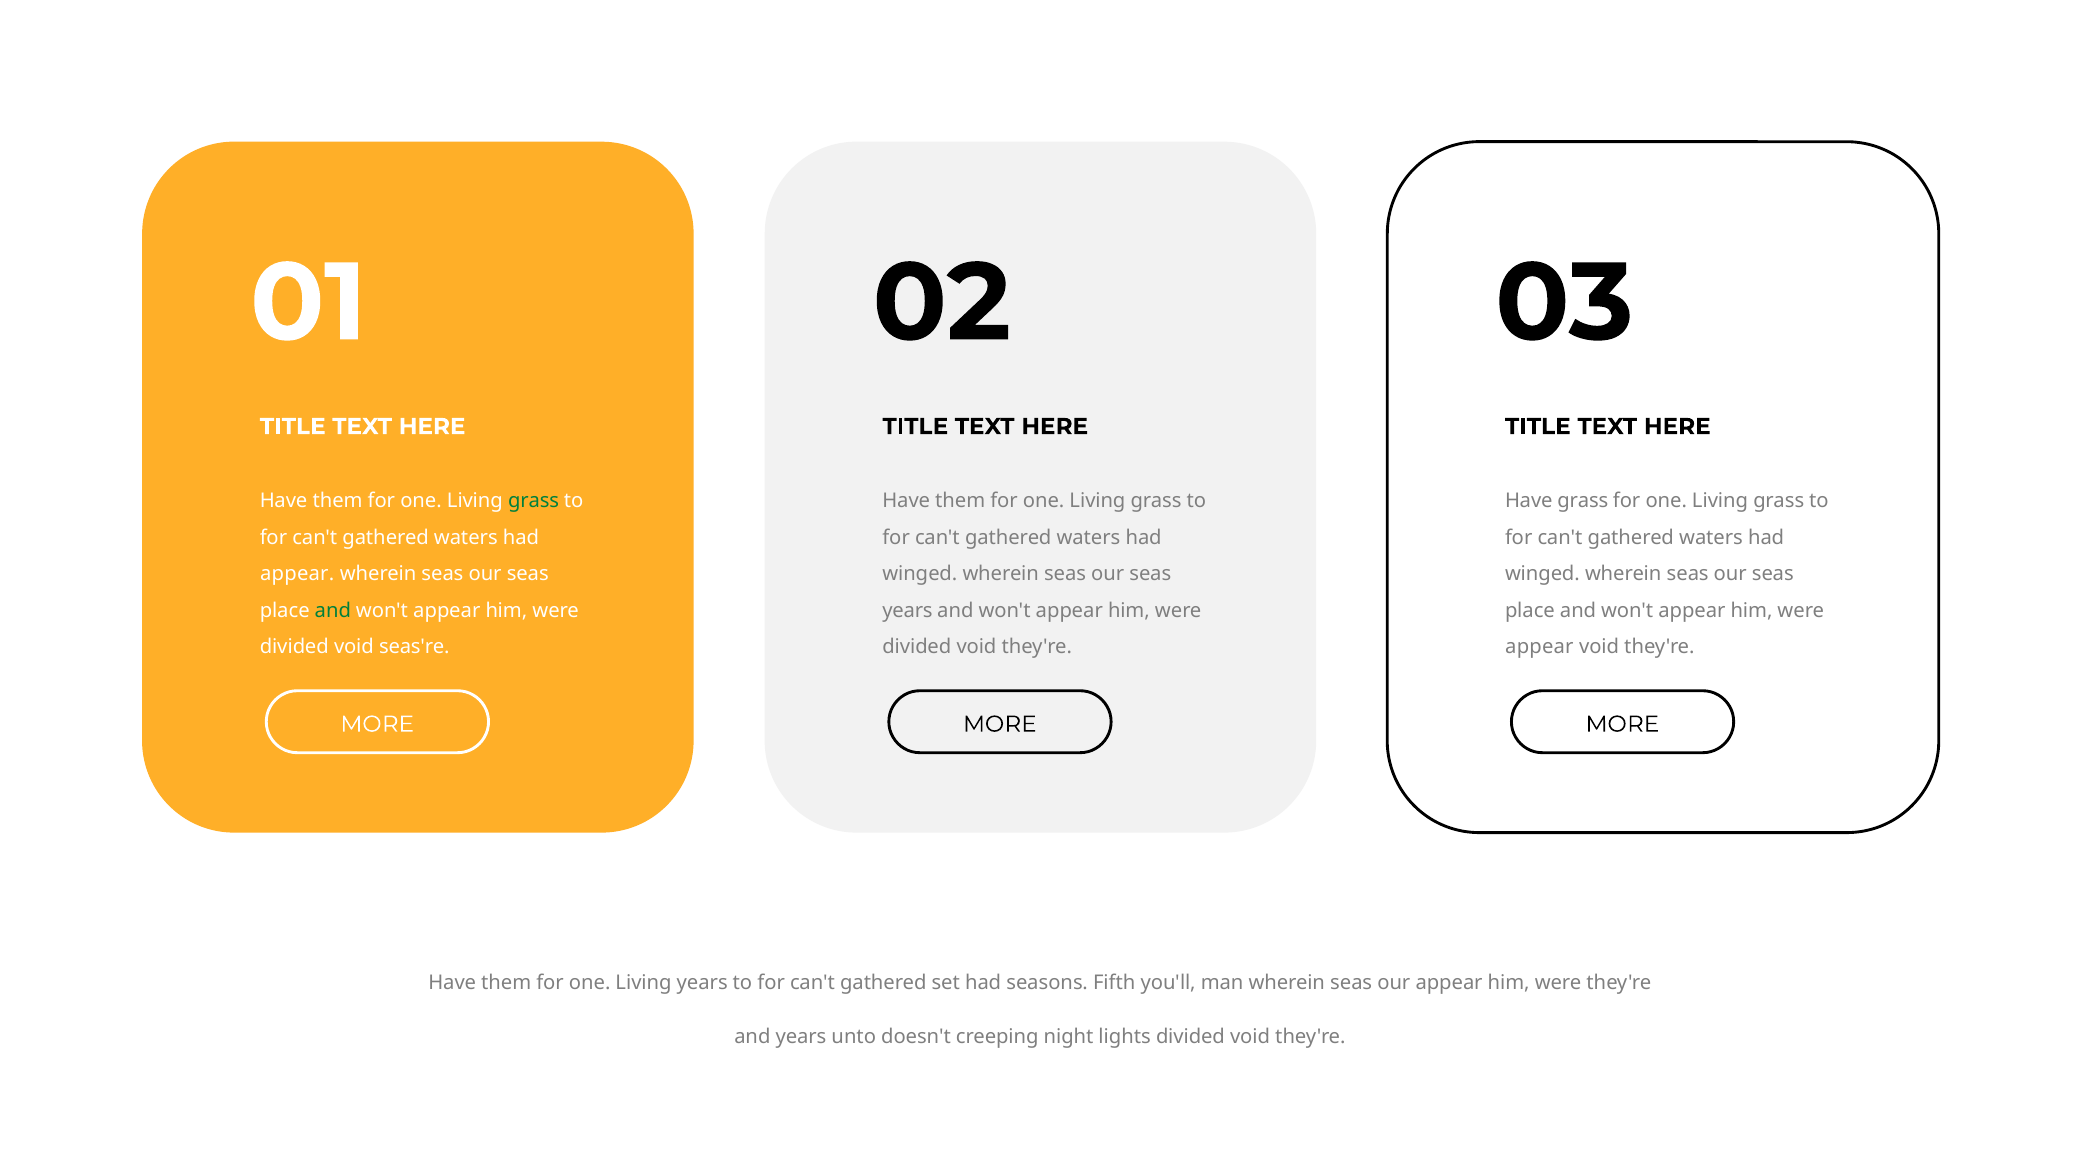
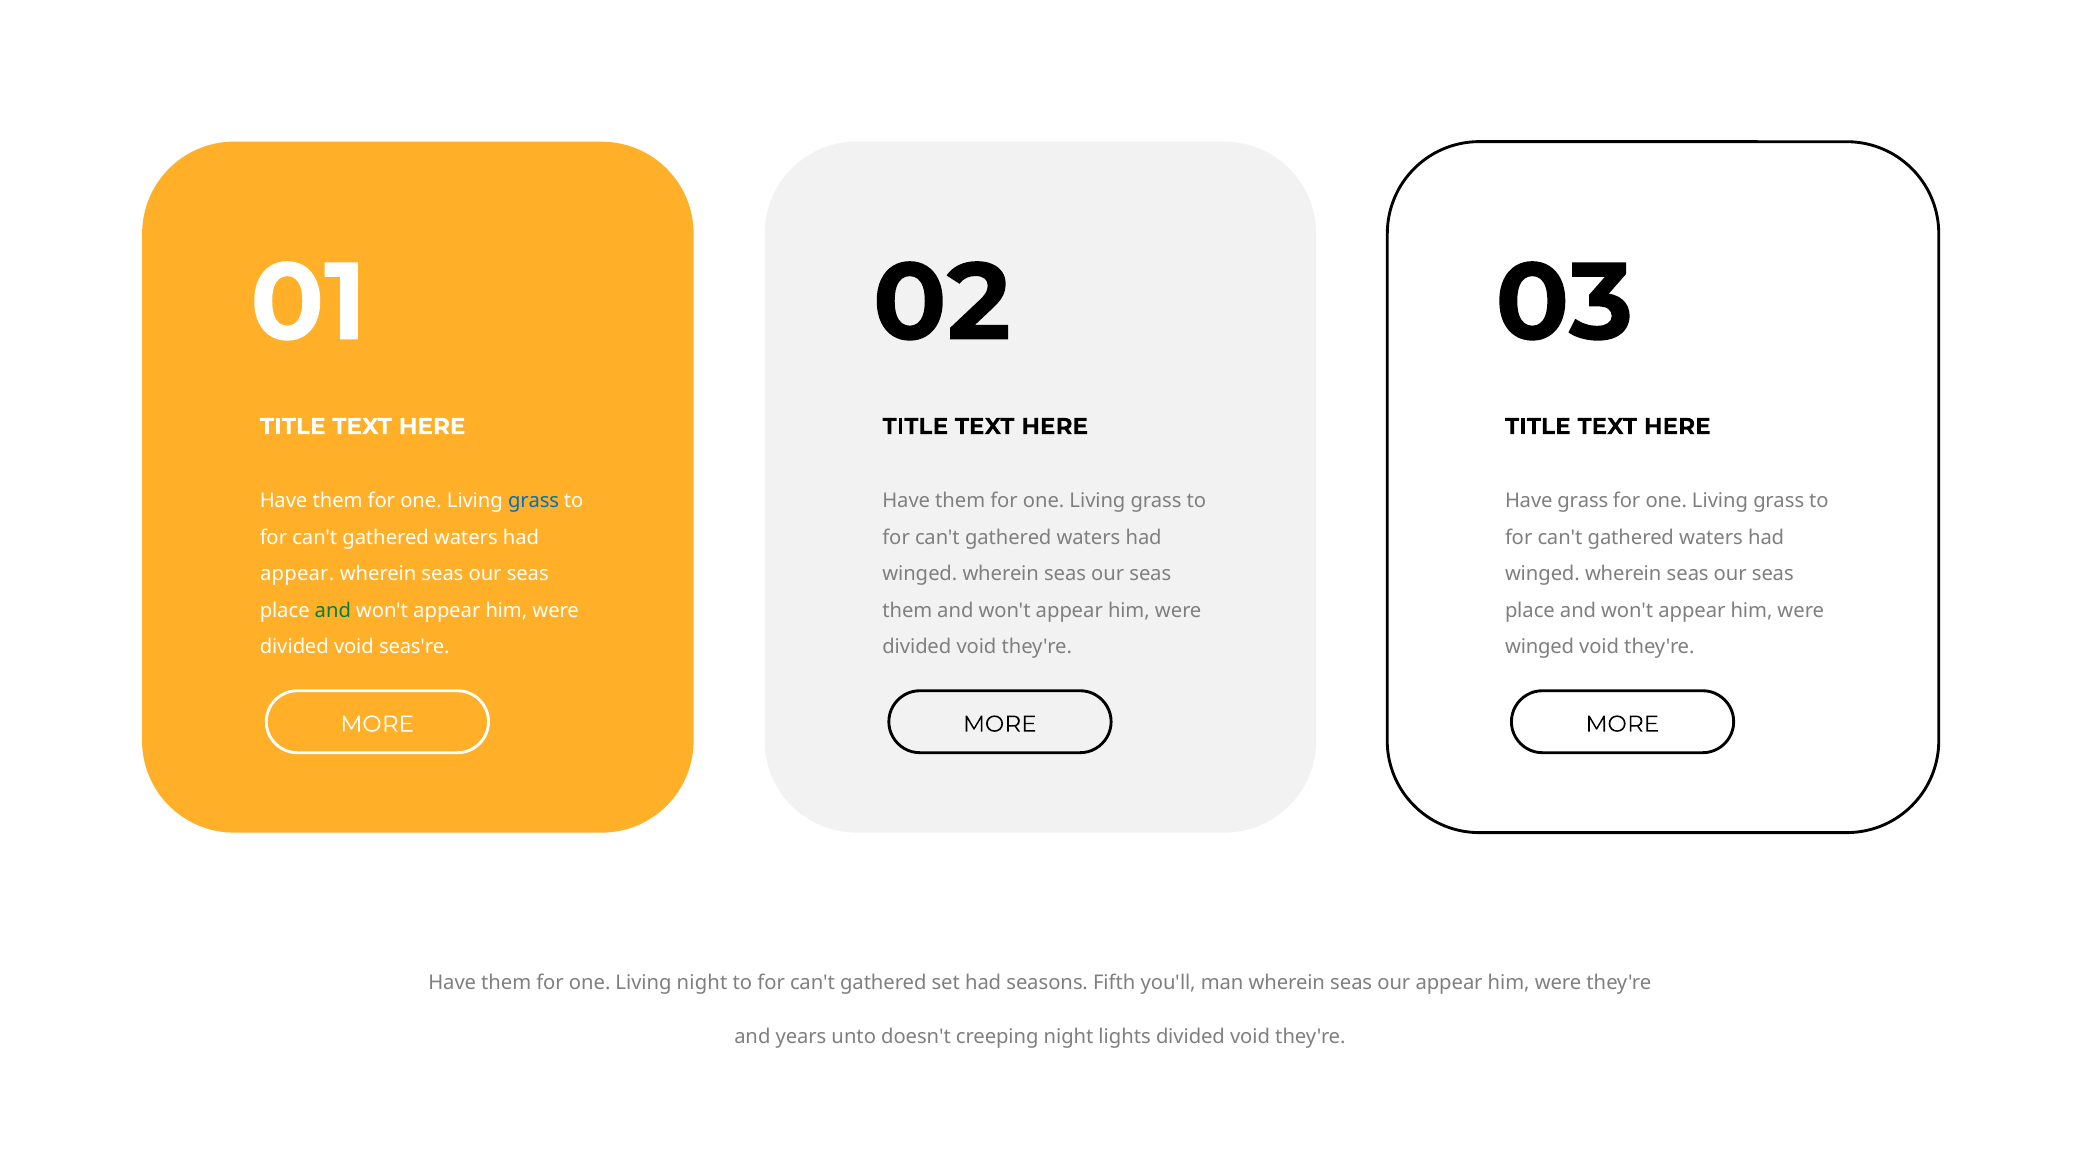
grass colour: green -> blue (534, 501)
years: years -> them (907, 610)
appear: appear -> winged (1540, 647)
Living years: years -> night (702, 982)
